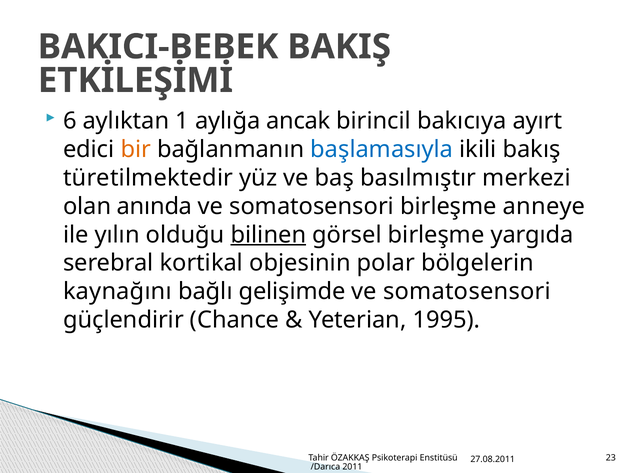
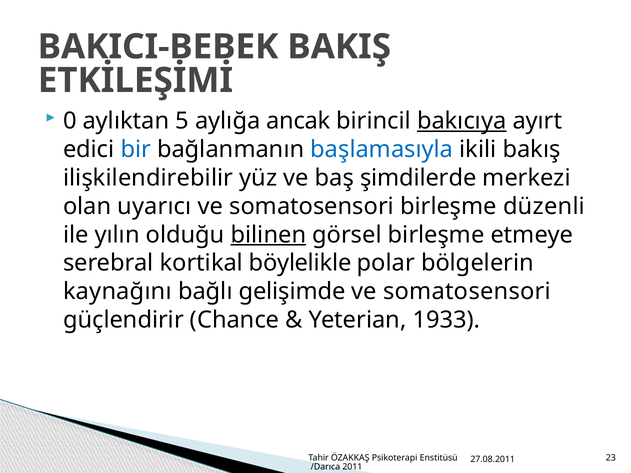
6: 6 -> 0 (70, 121)
1: 1 -> 5 (182, 121)
bakıcıya underline: none -> present (462, 121)
bir colour: orange -> blue (136, 150)
türetilmektedir: türetilmektedir -> ilişkilendirebilir (148, 178)
basılmıştır: basılmıştır -> şimdilerde (418, 178)
anında: anında -> uyarıcı (154, 206)
anneye: anneye -> düzenli (544, 206)
yargıda: yargıda -> etmeye (532, 235)
objesinin: objesinin -> böylelikle (300, 263)
1995: 1995 -> 1933 (446, 320)
